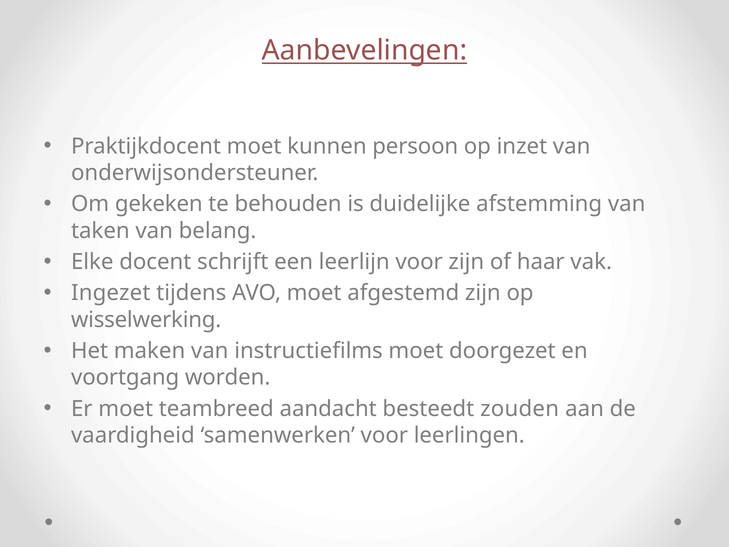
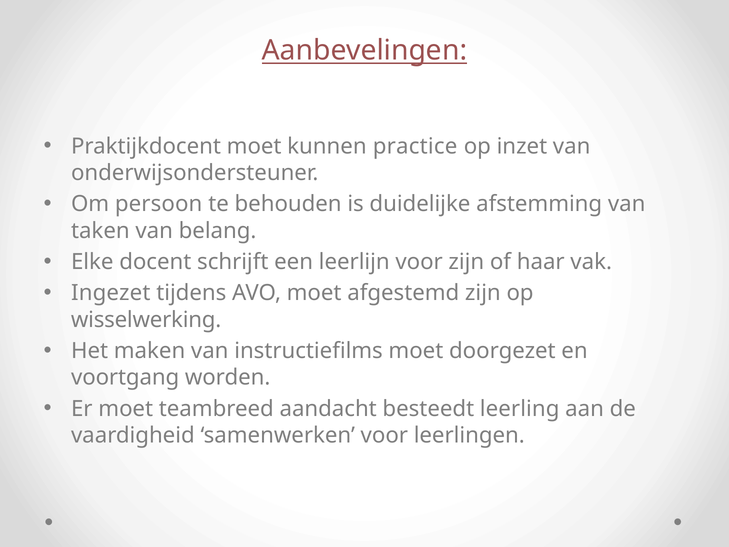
persoon: persoon -> practice (415, 146)
gekeken: gekeken -> persoon (159, 204)
zouden: zouden -> leerling (520, 409)
